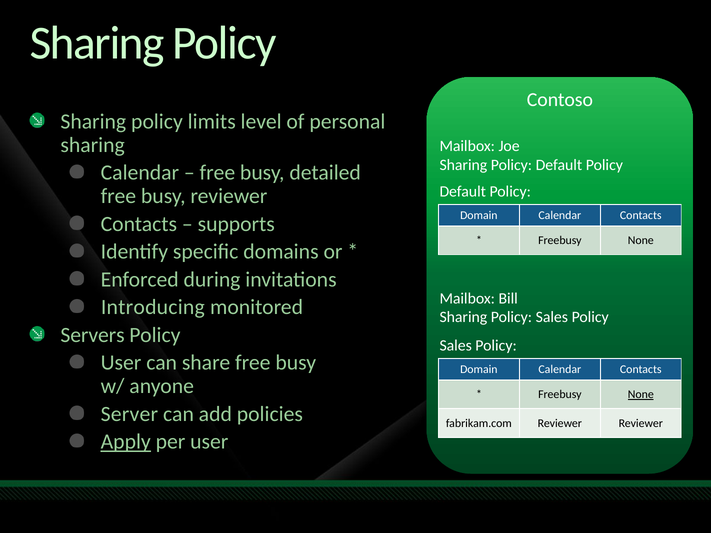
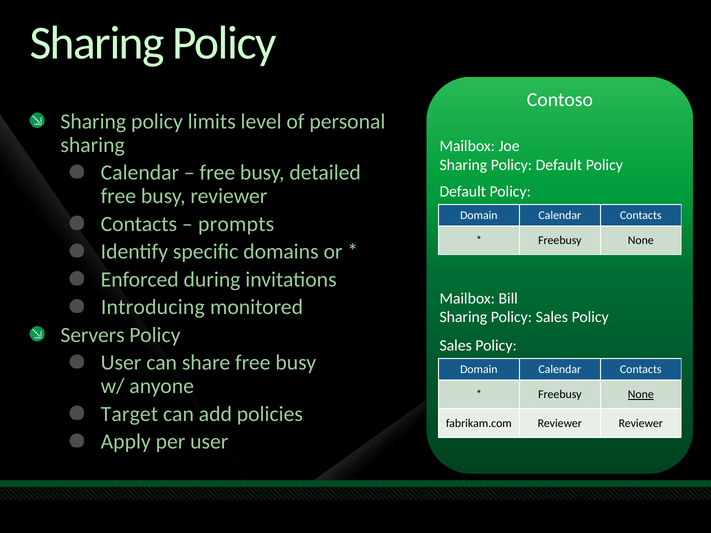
supports: supports -> prompts (236, 224)
Server: Server -> Target (129, 414)
Apply underline: present -> none (126, 442)
